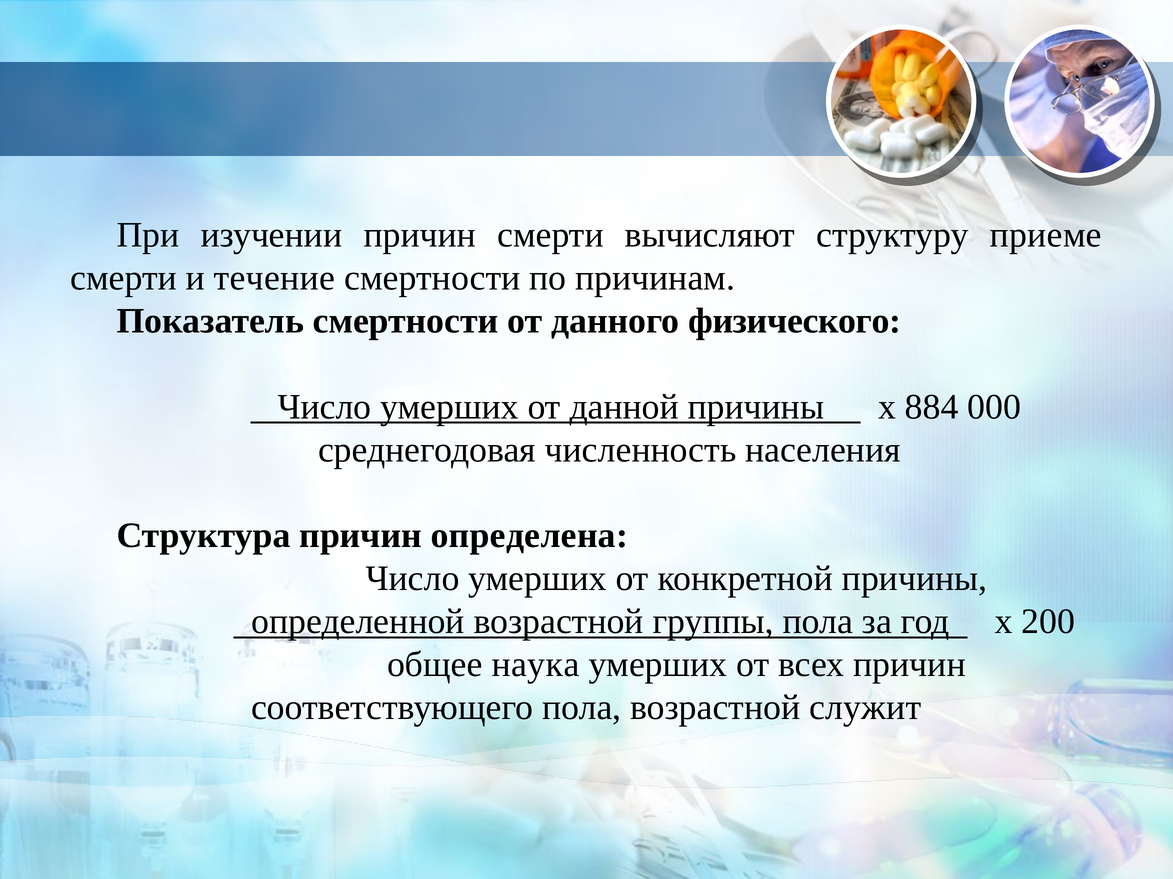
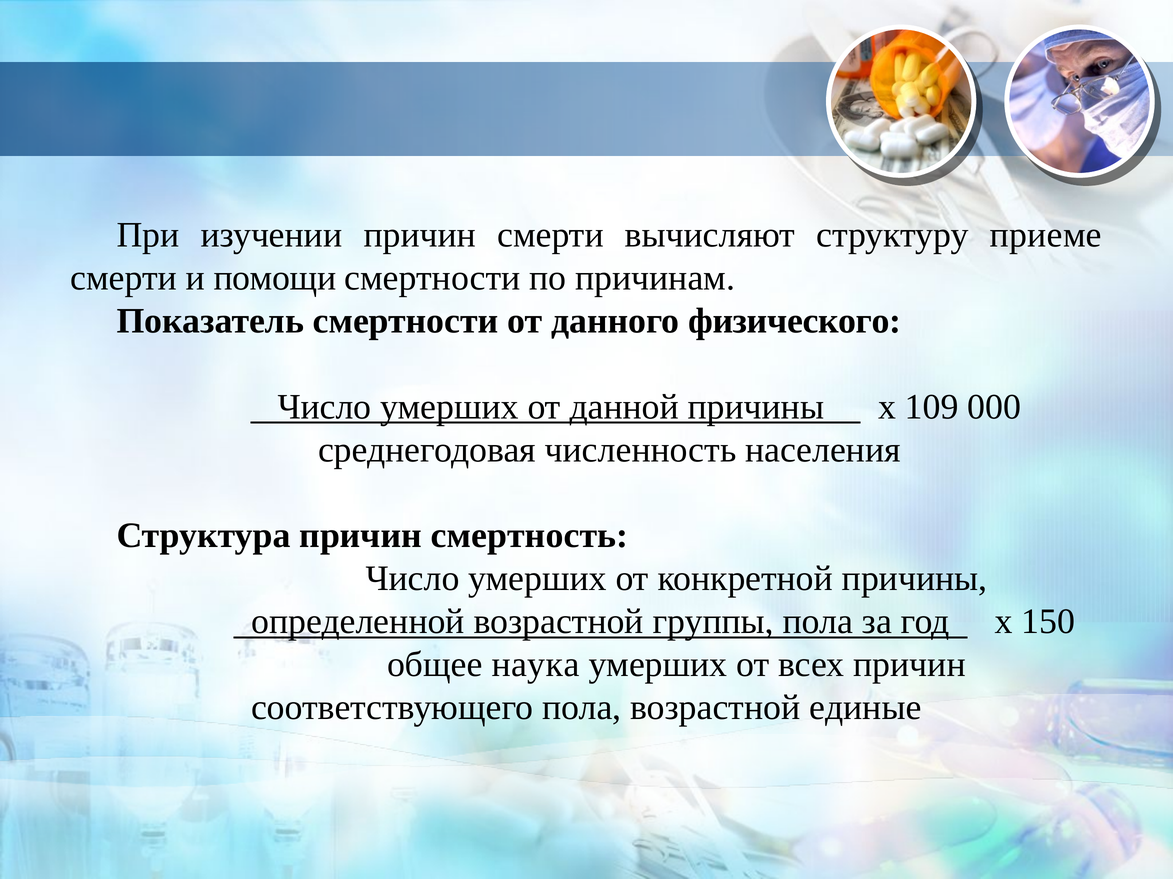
течение: течение -> помощи (275, 278)
884: 884 -> 109 (932, 407)
определена: определена -> смертность (529, 536)
200: 200 -> 150 (1048, 622)
служит: служит -> единые (865, 708)
